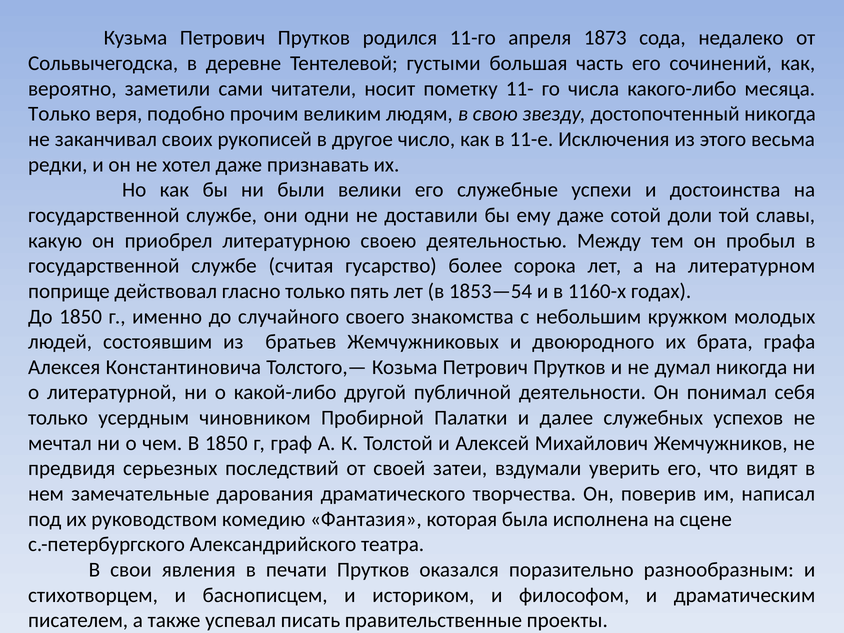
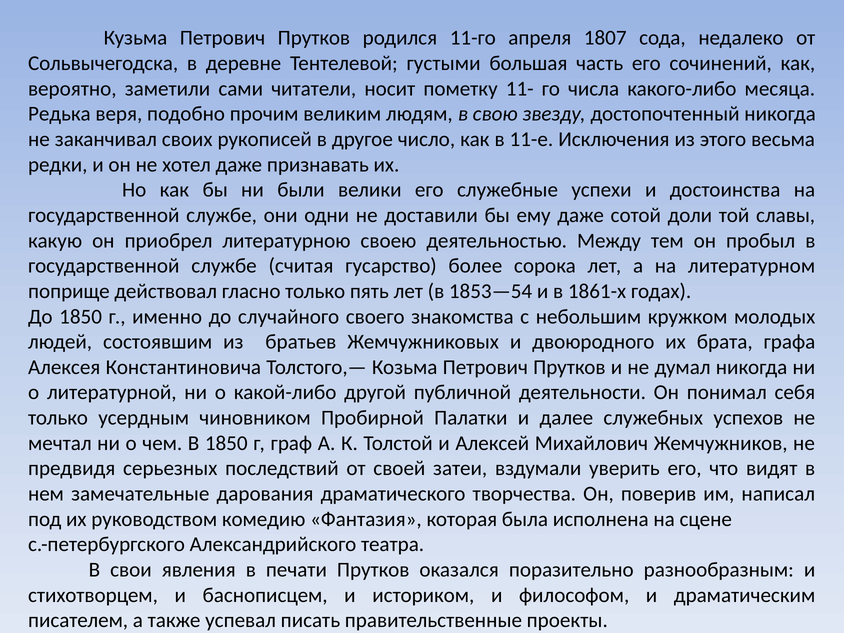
1873: 1873 -> 1807 (605, 38)
Только: Только -> Редька (59, 114)
1160-х: 1160-х -> 1861-х (597, 291)
